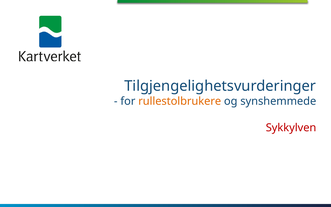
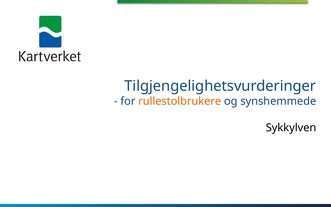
Sykkylven colour: red -> black (291, 128)
